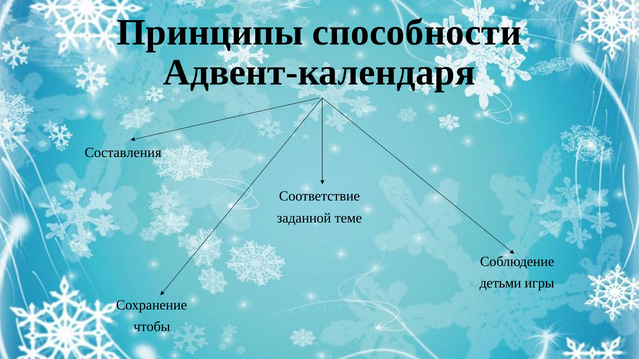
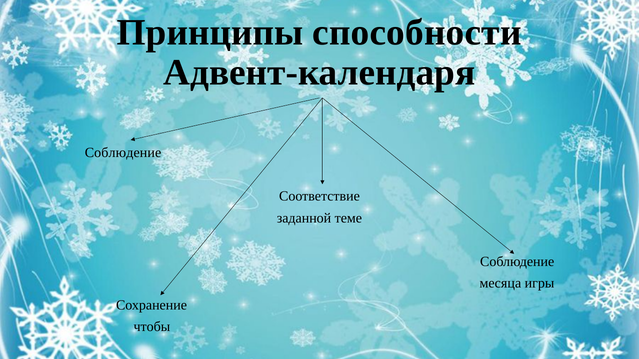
Составления: Составления -> Соблюдение (123, 153)
детьми: детьми -> месяца (500, 284)
